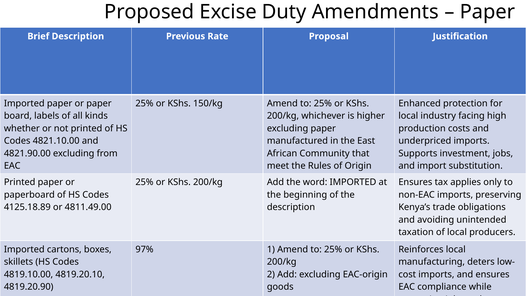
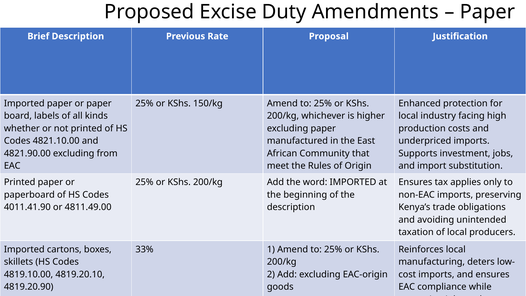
4125.18.89: 4125.18.89 -> 4011.41.90 (27, 207)
97%: 97% -> 33% (144, 249)
